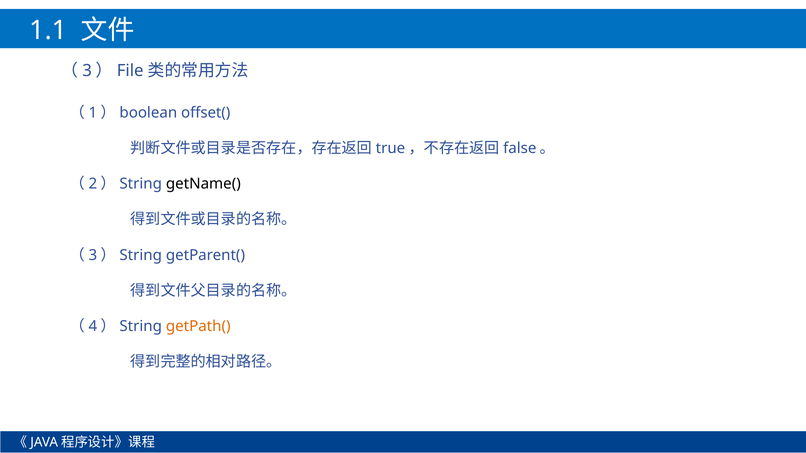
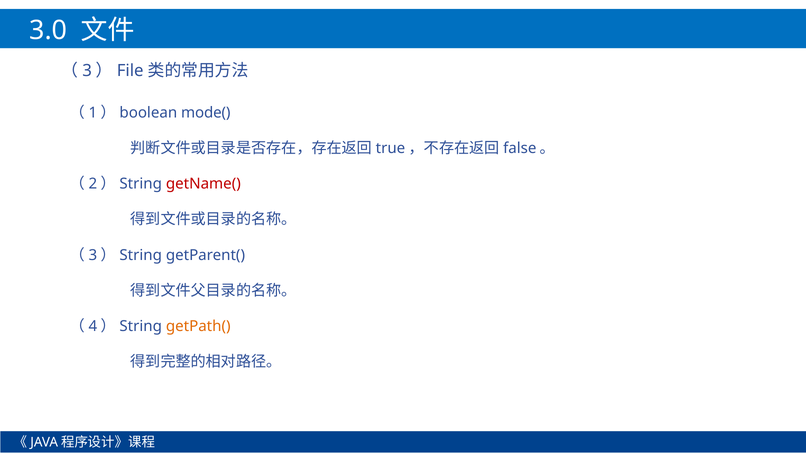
1.1: 1.1 -> 3.0 (48, 30)
offset(: offset( -> mode( (206, 113)
getName( colour: black -> red (203, 184)
